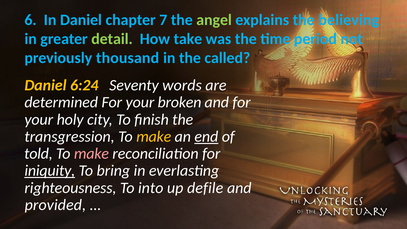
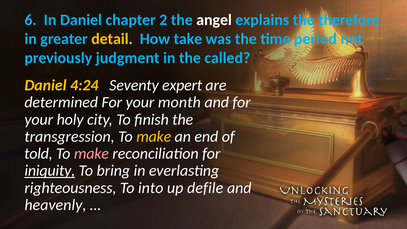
7: 7 -> 2 (163, 20)
angel colour: light green -> white (214, 20)
believing: believing -> therefore (349, 20)
detail colour: light green -> yellow (112, 39)
thousand: thousand -> judgment (128, 58)
6:24: 6:24 -> 4:24 (84, 85)
words: words -> expert (182, 85)
broken: broken -> month (179, 102)
end underline: present -> none (206, 137)
provided: provided -> heavenly (55, 205)
